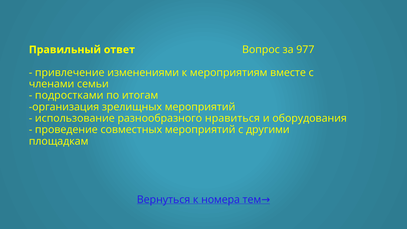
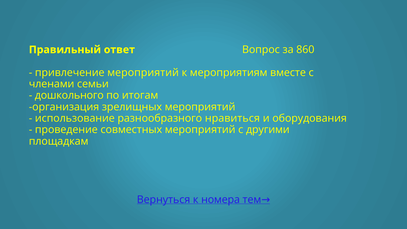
977: 977 -> 860 (305, 50)
привлечение изменениями: изменениями -> мероприятий (143, 73)
подростками: подростками -> дошкольного (69, 95)
